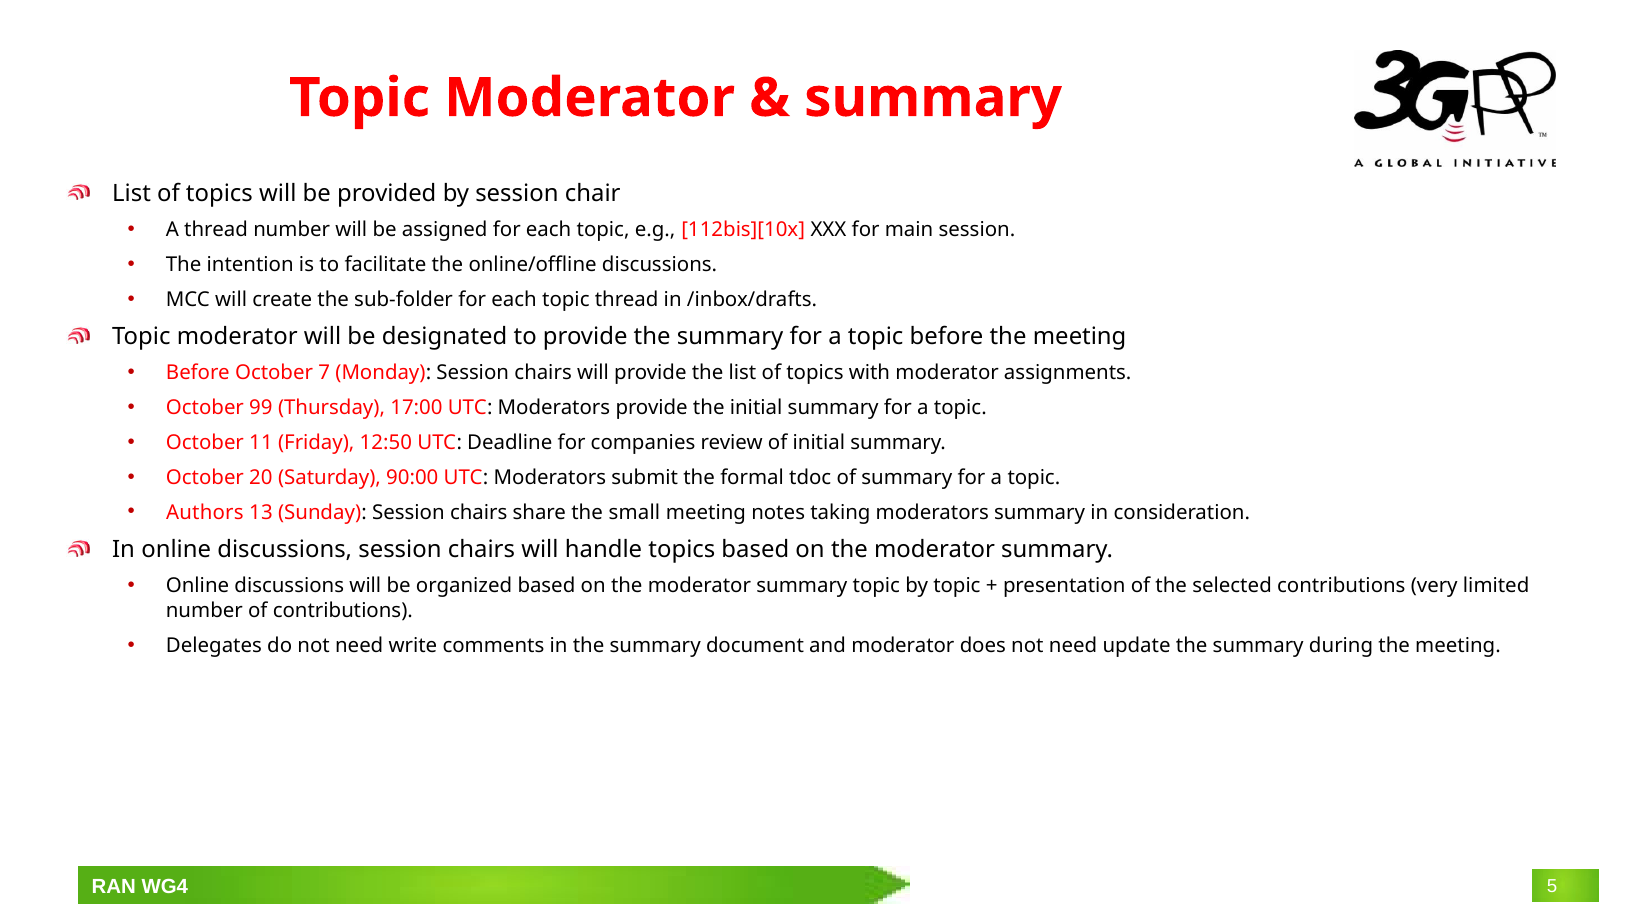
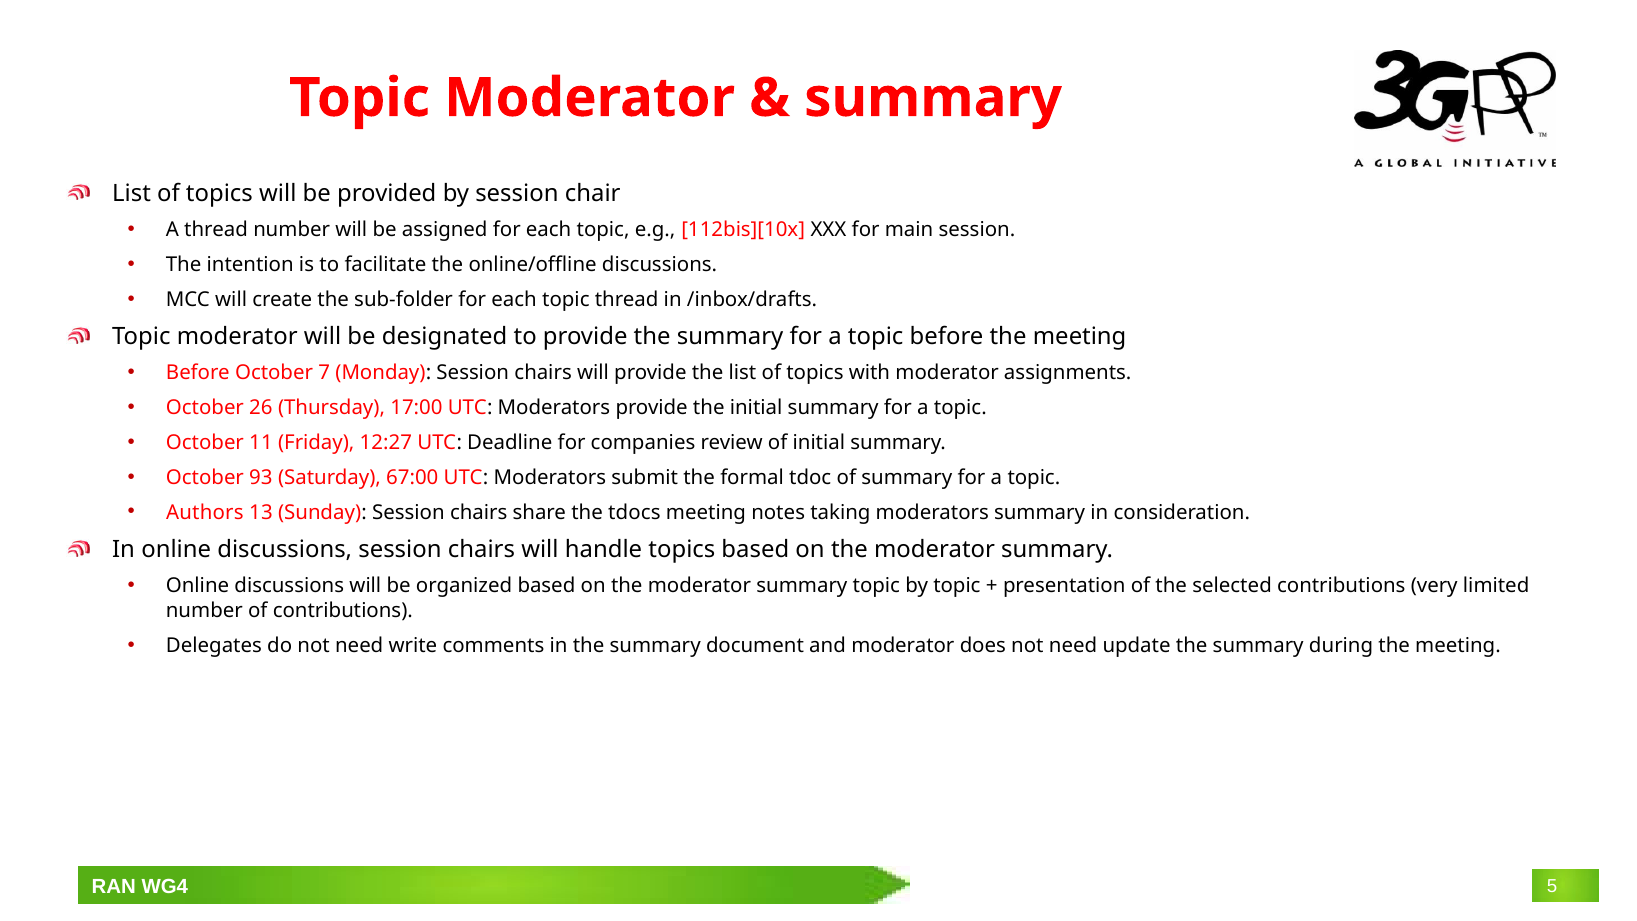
99: 99 -> 26 (261, 408)
12:50: 12:50 -> 12:27 (386, 443)
20: 20 -> 93 (261, 477)
90:00: 90:00 -> 67:00 (412, 477)
small: small -> tdocs (634, 512)
